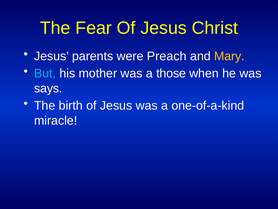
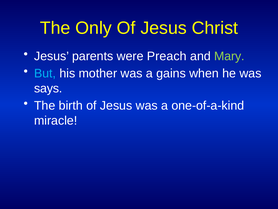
Fear: Fear -> Only (94, 28)
Mary colour: yellow -> light green (229, 56)
those: those -> gains (171, 73)
